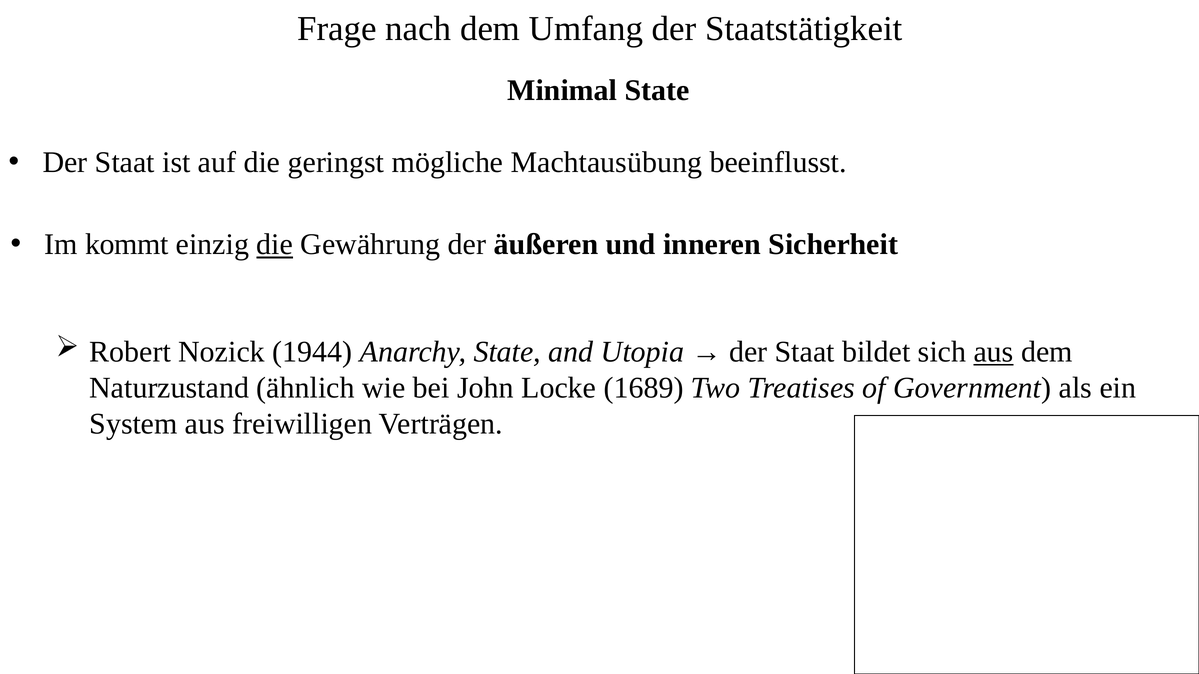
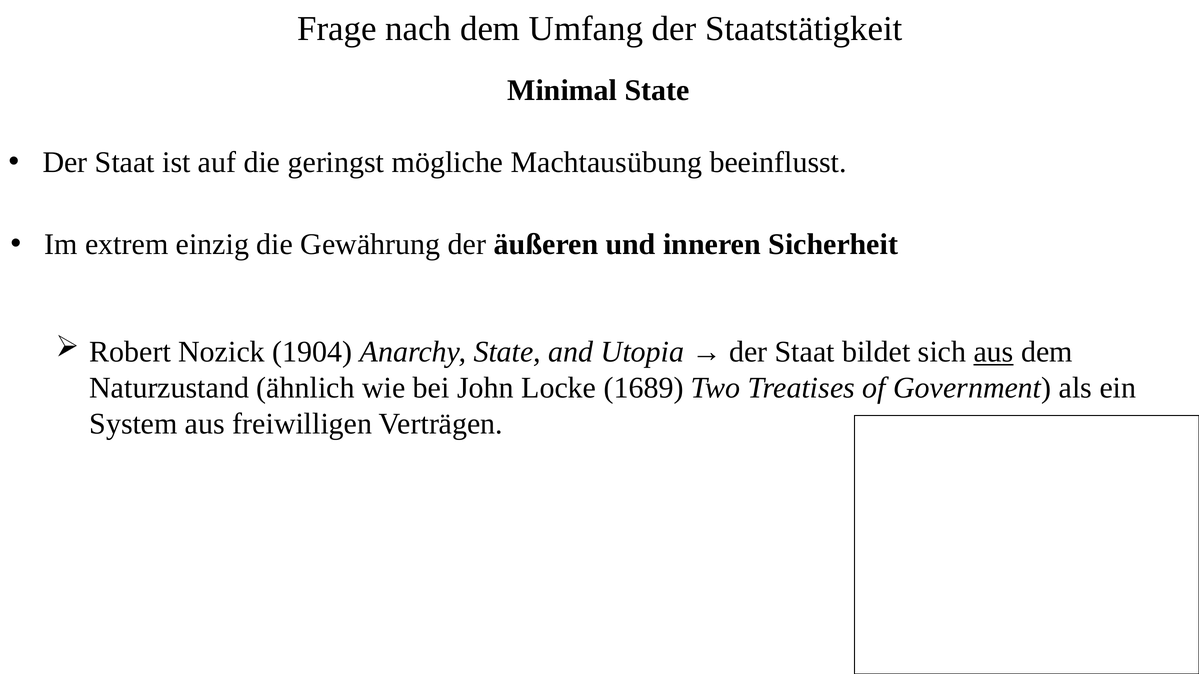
kommt: kommt -> extrem (127, 245)
die underline: present -> none (275, 245)
1944: 1944 -> 1904 (312, 352)
